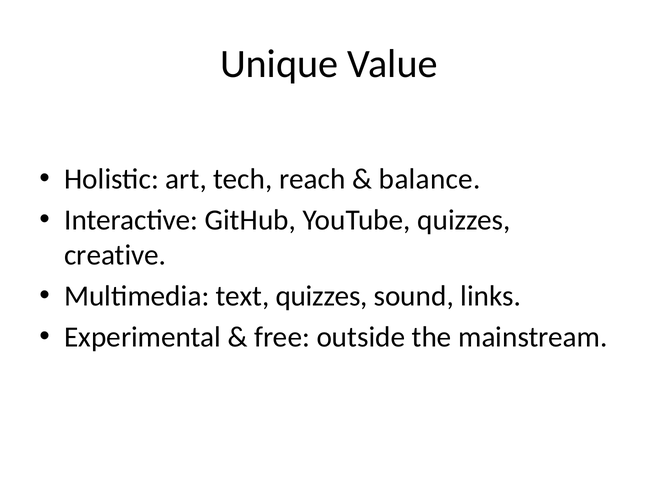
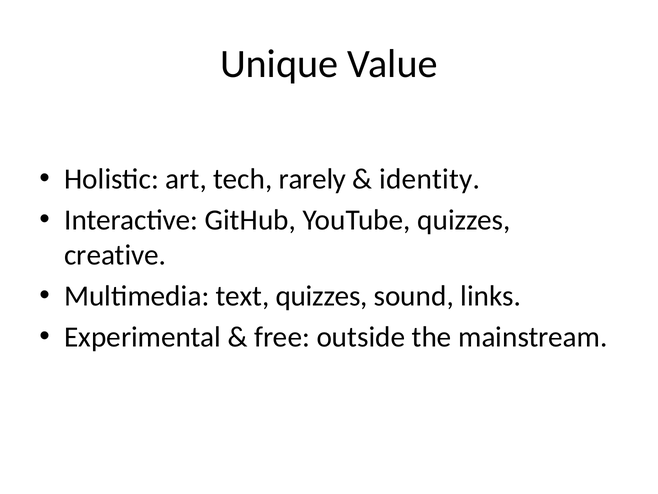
reach: reach -> rarely (313, 179)
balance: balance -> identity (430, 179)
